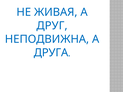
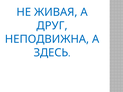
ДРУГА: ДРУГА -> ЗДЕСЬ (51, 53)
